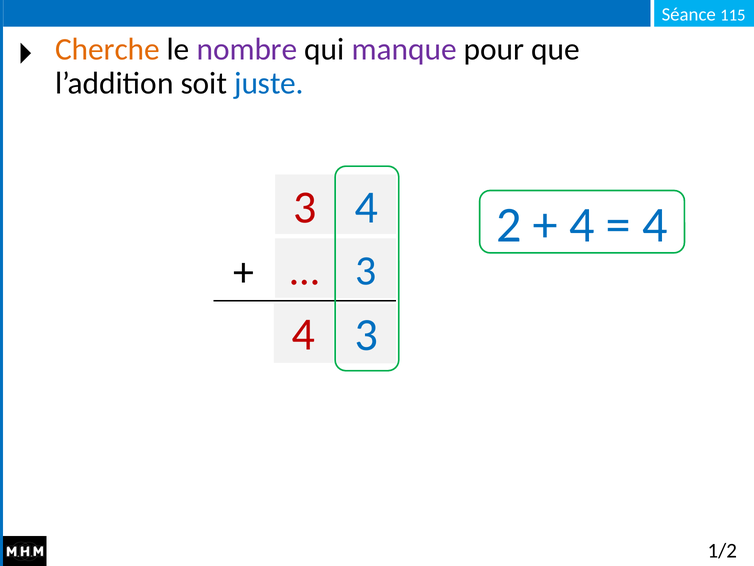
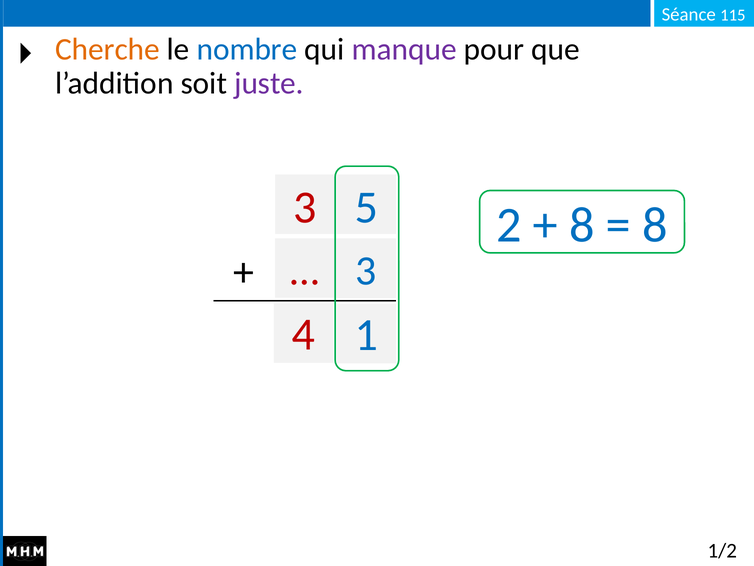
nombre colour: purple -> blue (247, 49)
juste colour: blue -> purple (269, 83)
3 4: 4 -> 5 (366, 207)
4: 4 -> 8 (582, 225)
4: 4 -> 8 (655, 225)
3: 3 -> 1 (366, 335)
